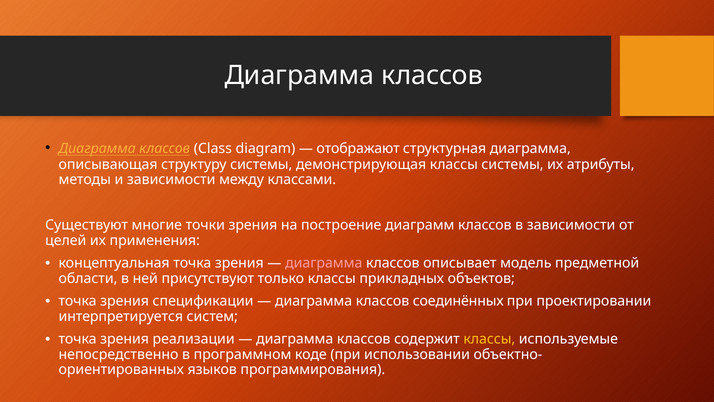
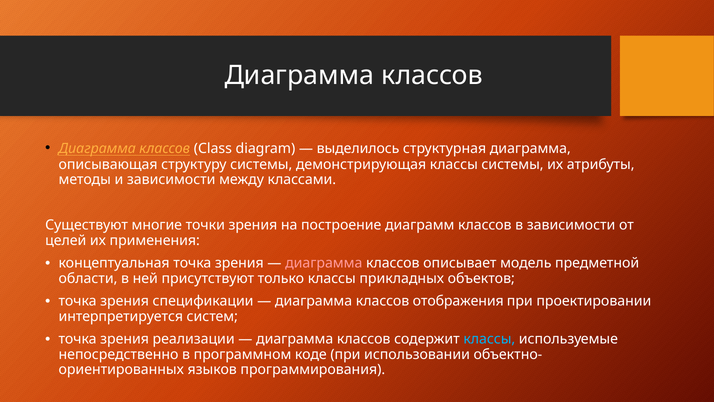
отображают: отображают -> выделилось (358, 149)
соединённых: соединённых -> отображения (458, 301)
классы colour: yellow -> light blue (489, 339)
